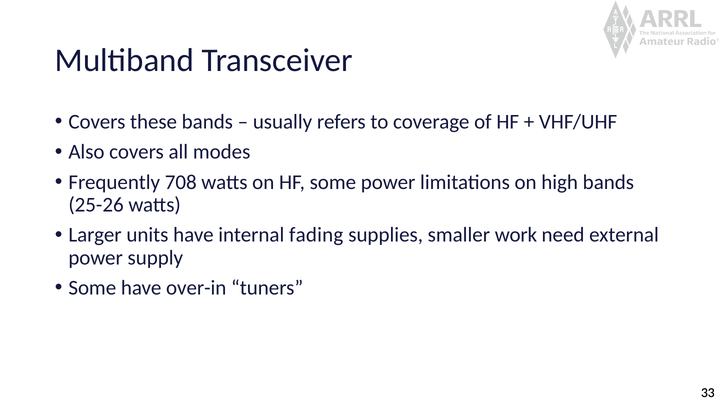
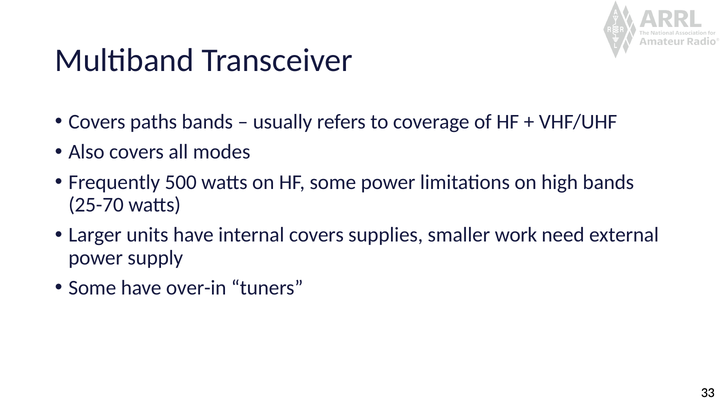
these: these -> paths (154, 122)
708: 708 -> 500 (181, 182)
25-26: 25-26 -> 25-70 (96, 205)
internal fading: fading -> covers (316, 235)
